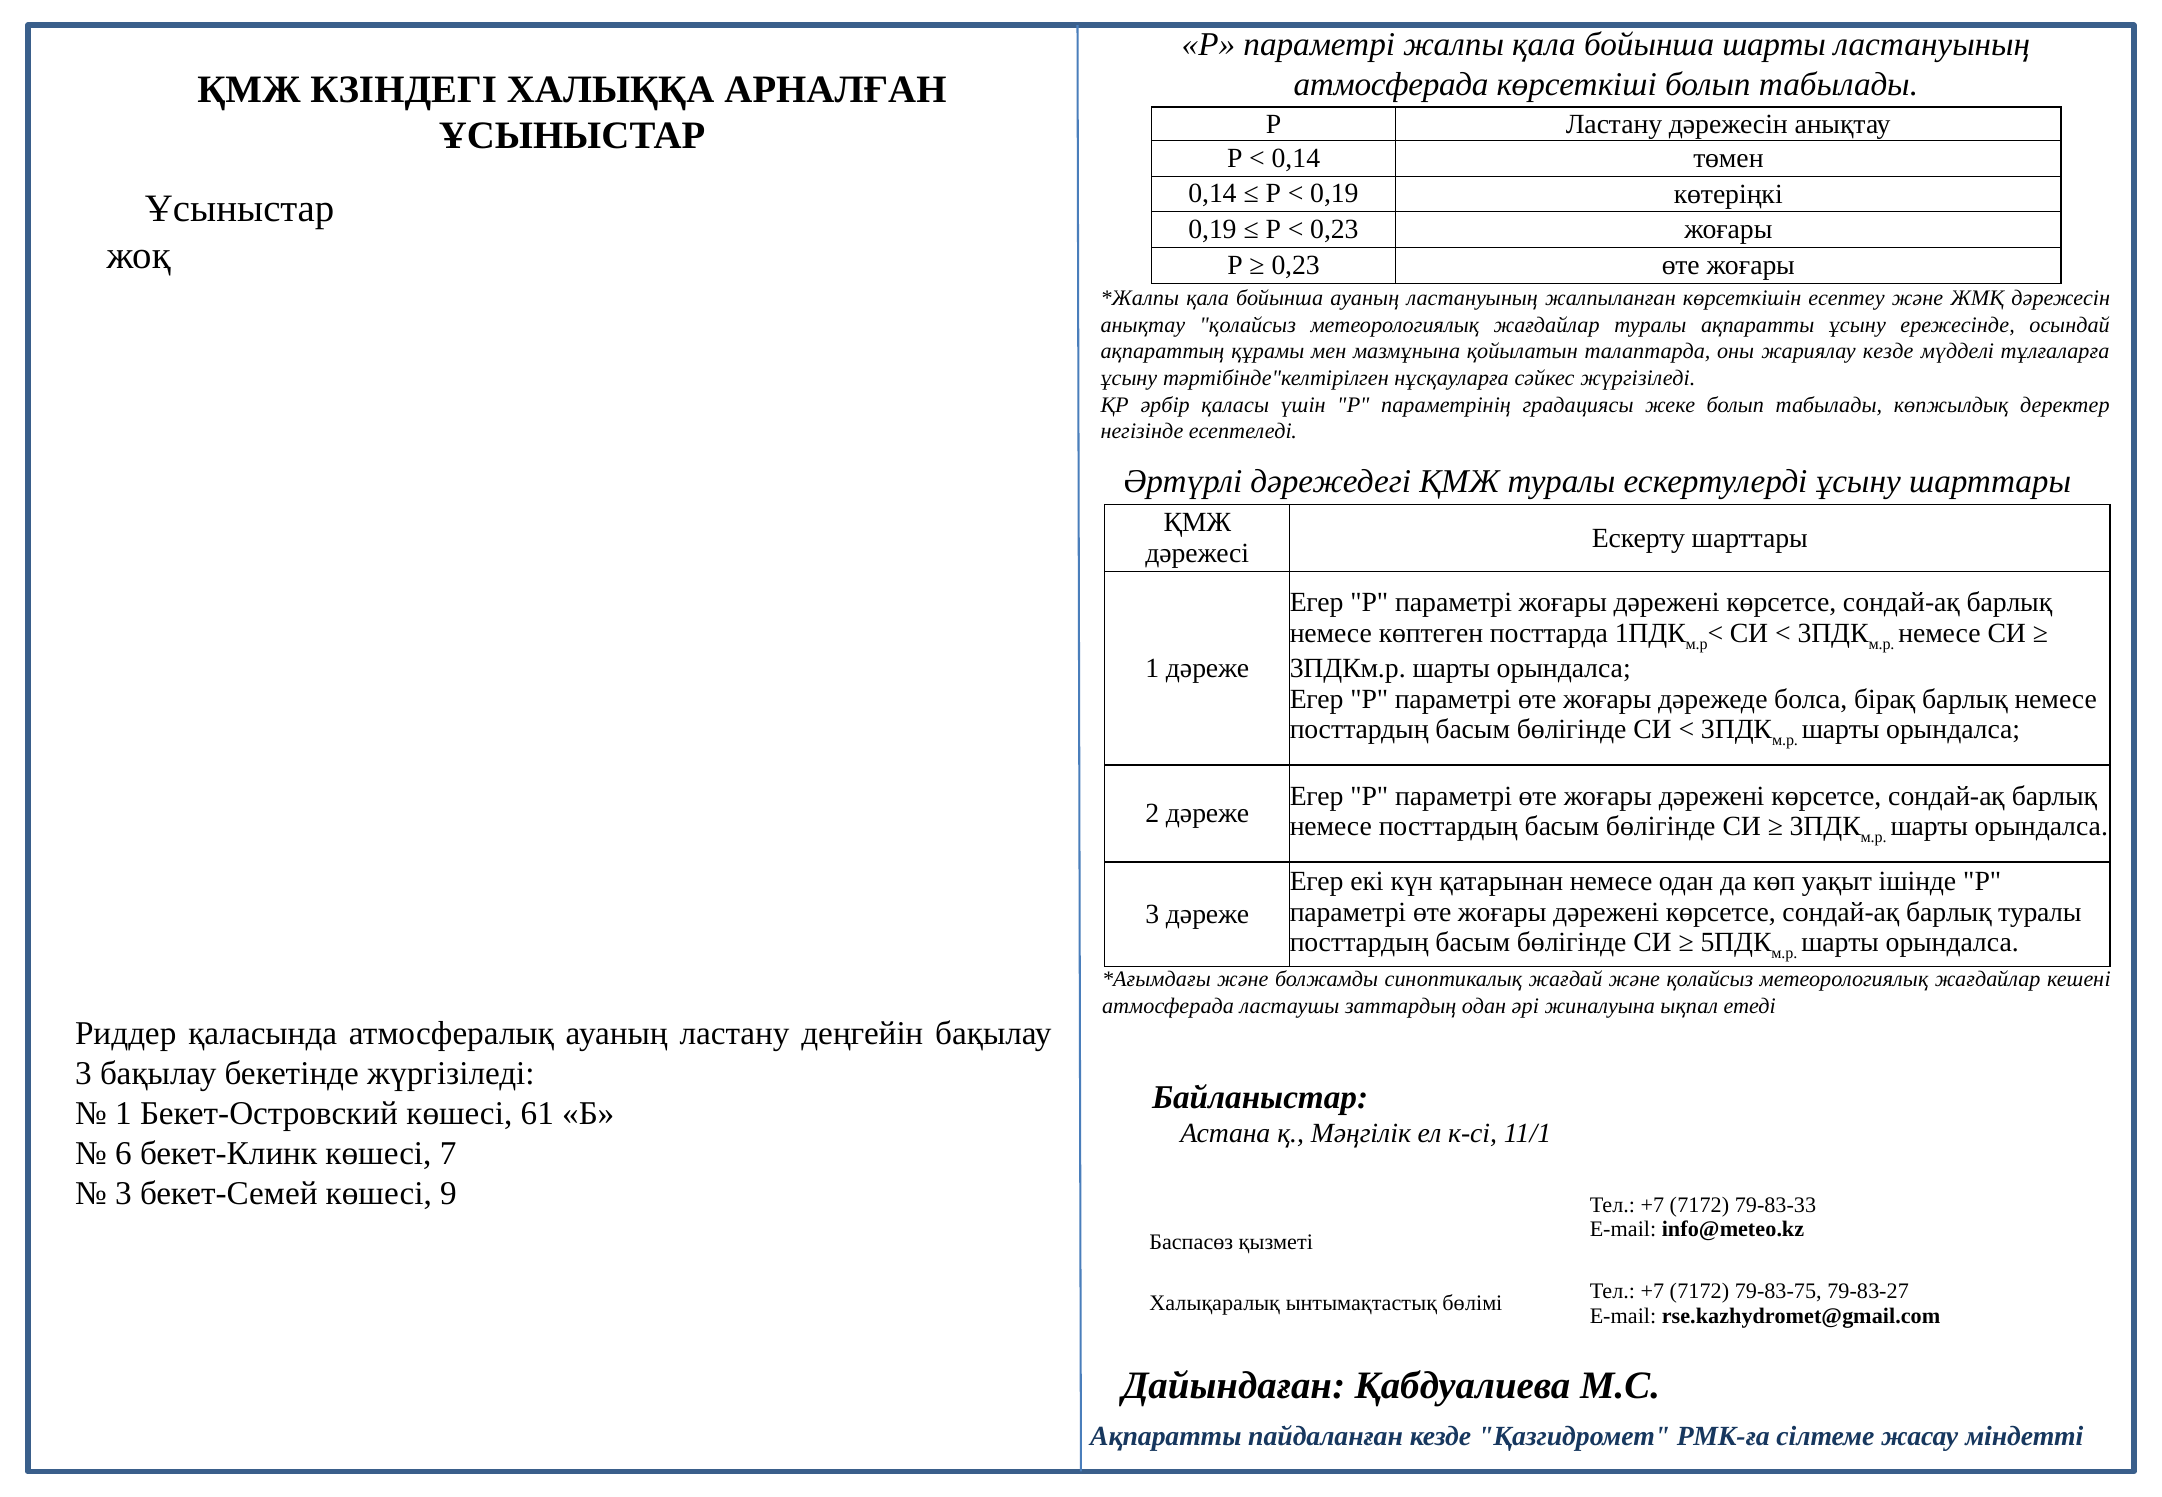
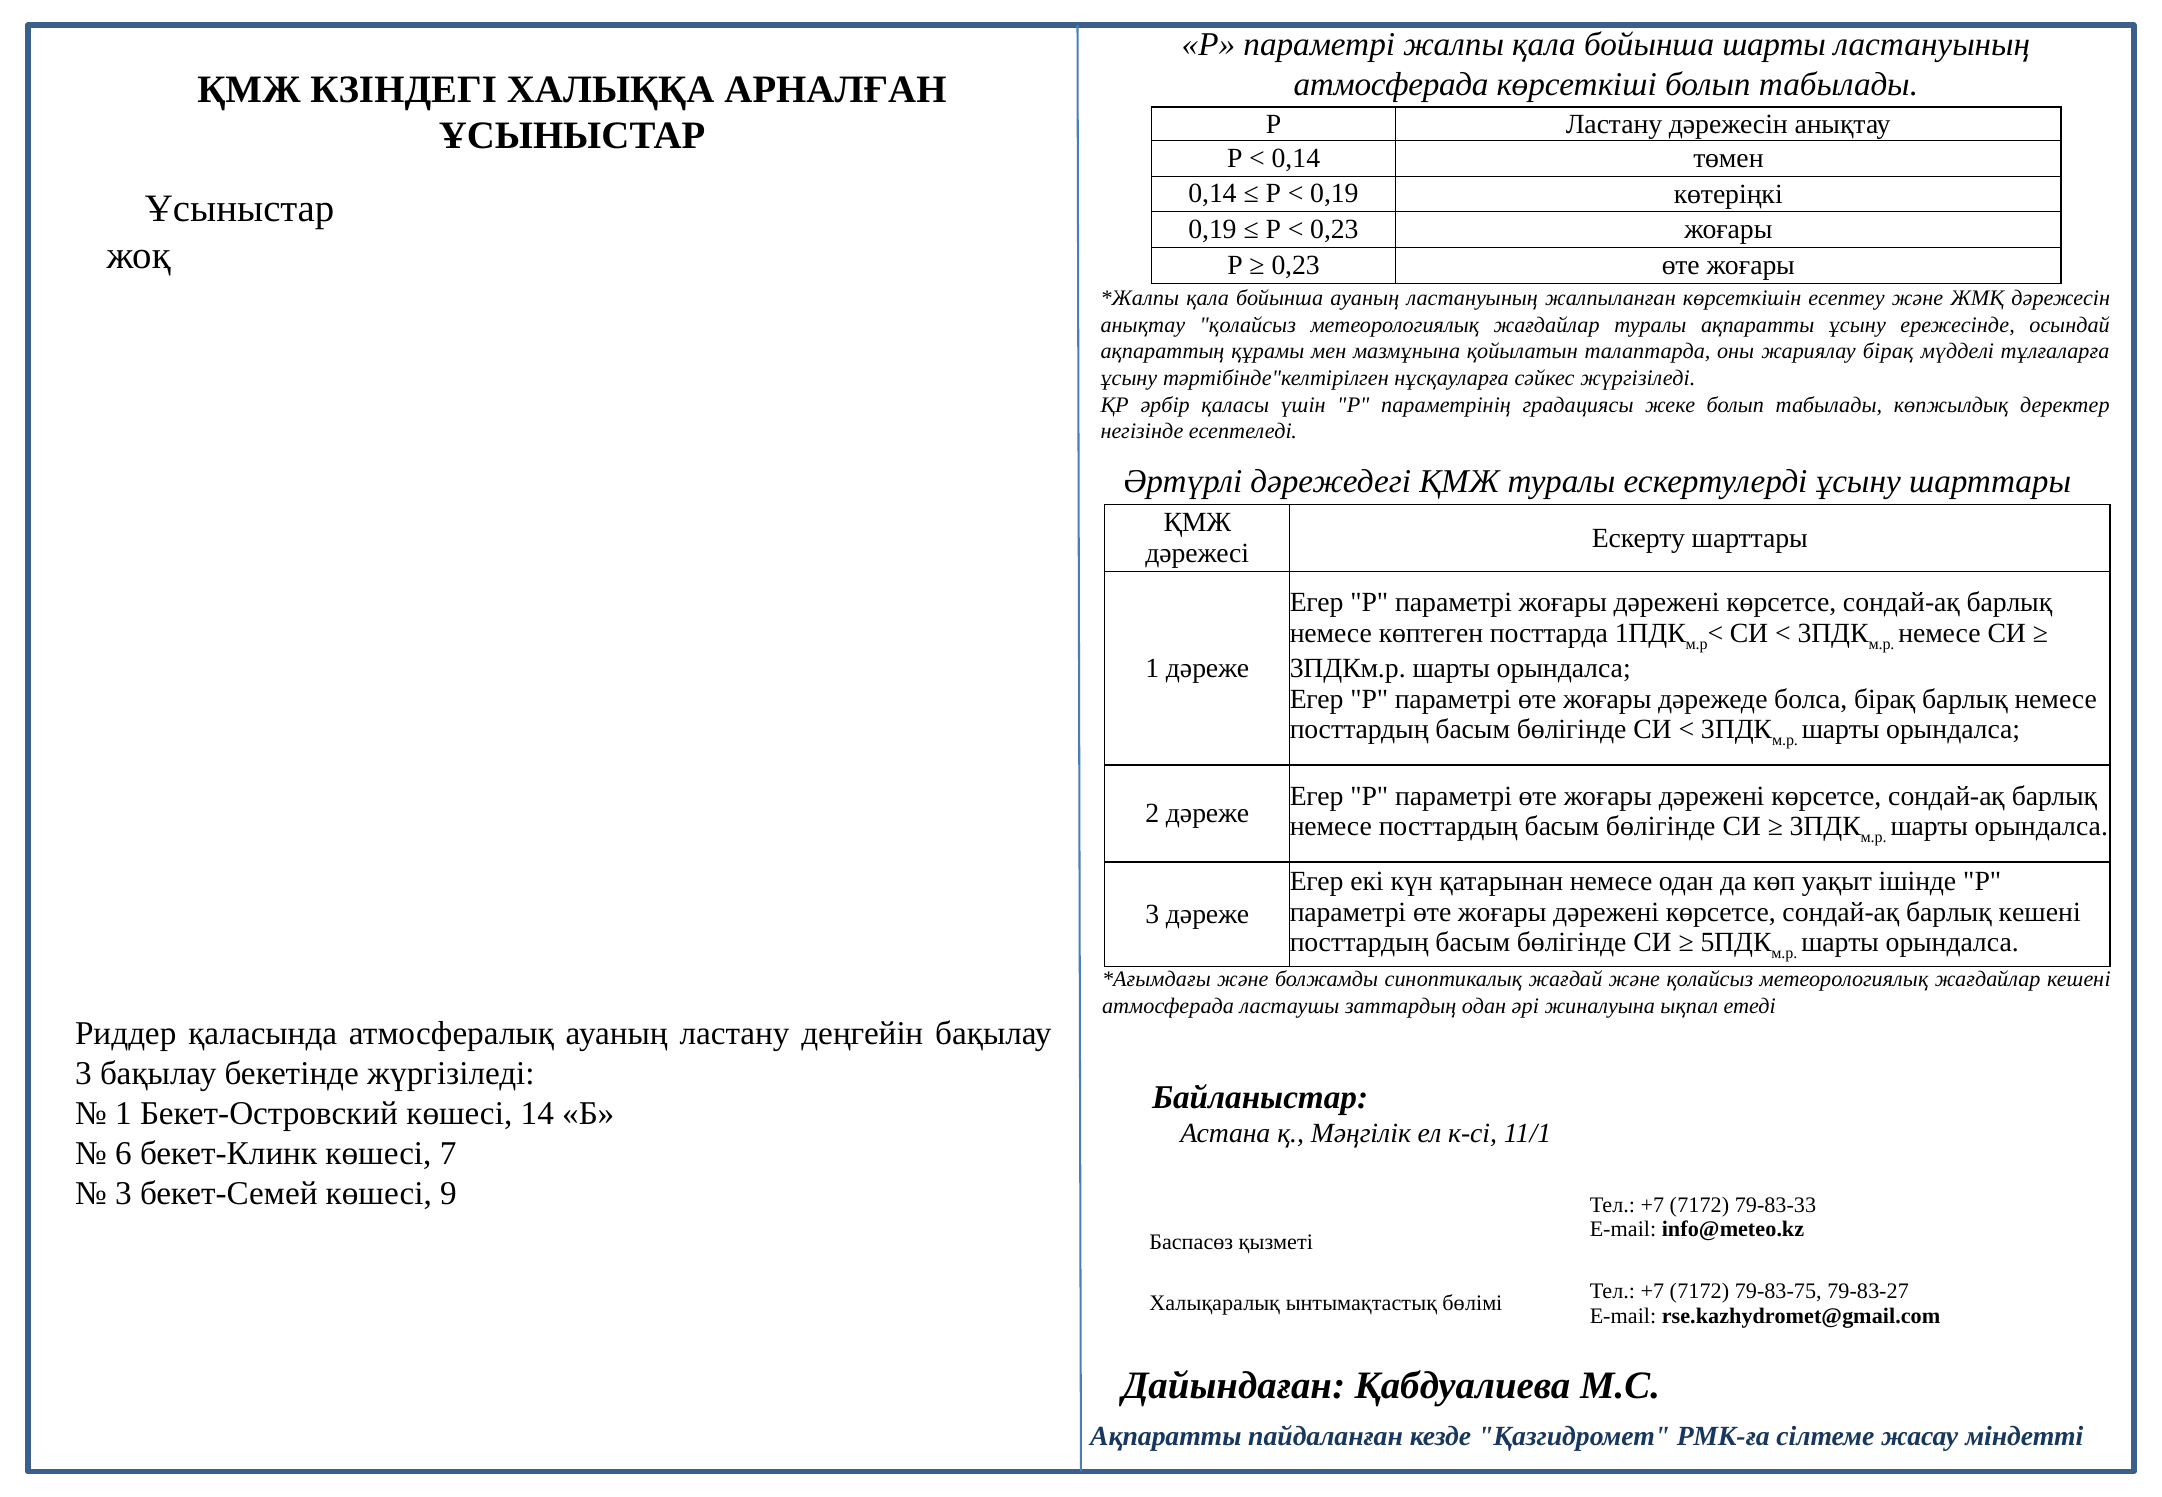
жариялау кезде: кезде -> бірақ (1888, 352)
барлық туралы: туралы -> кешені (2040, 912)
61: 61 -> 14 (537, 1113)
